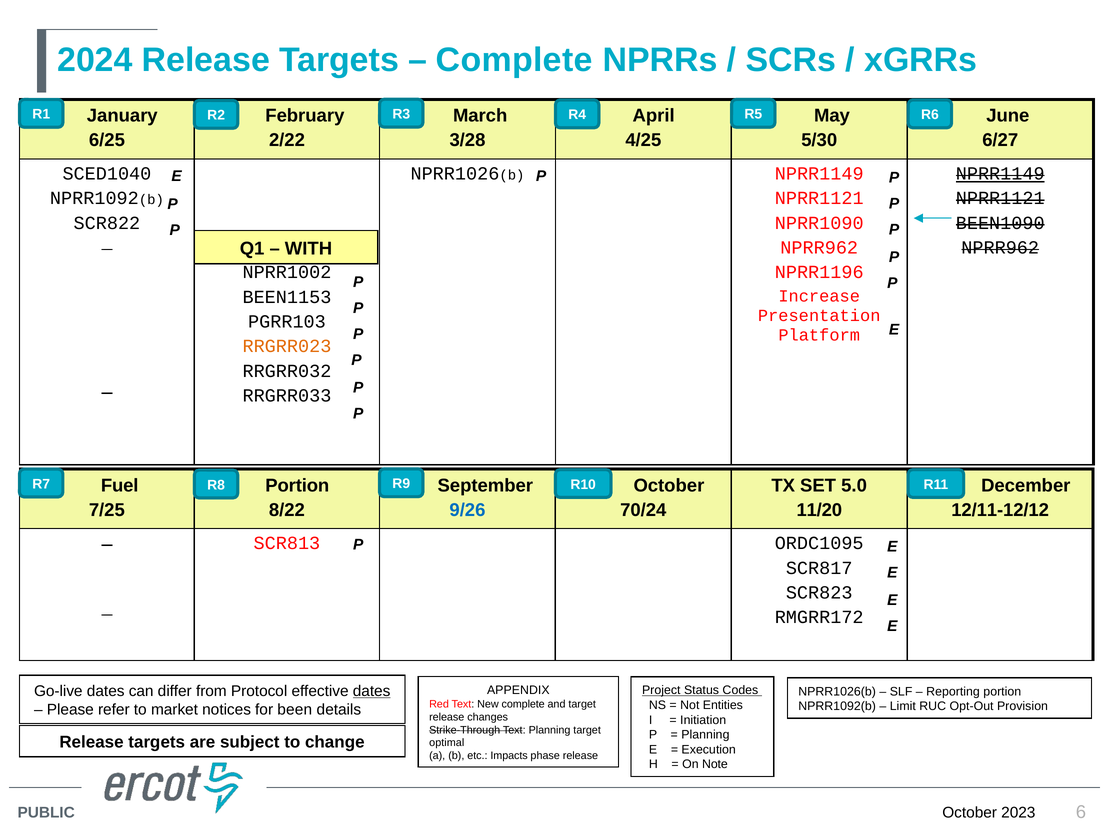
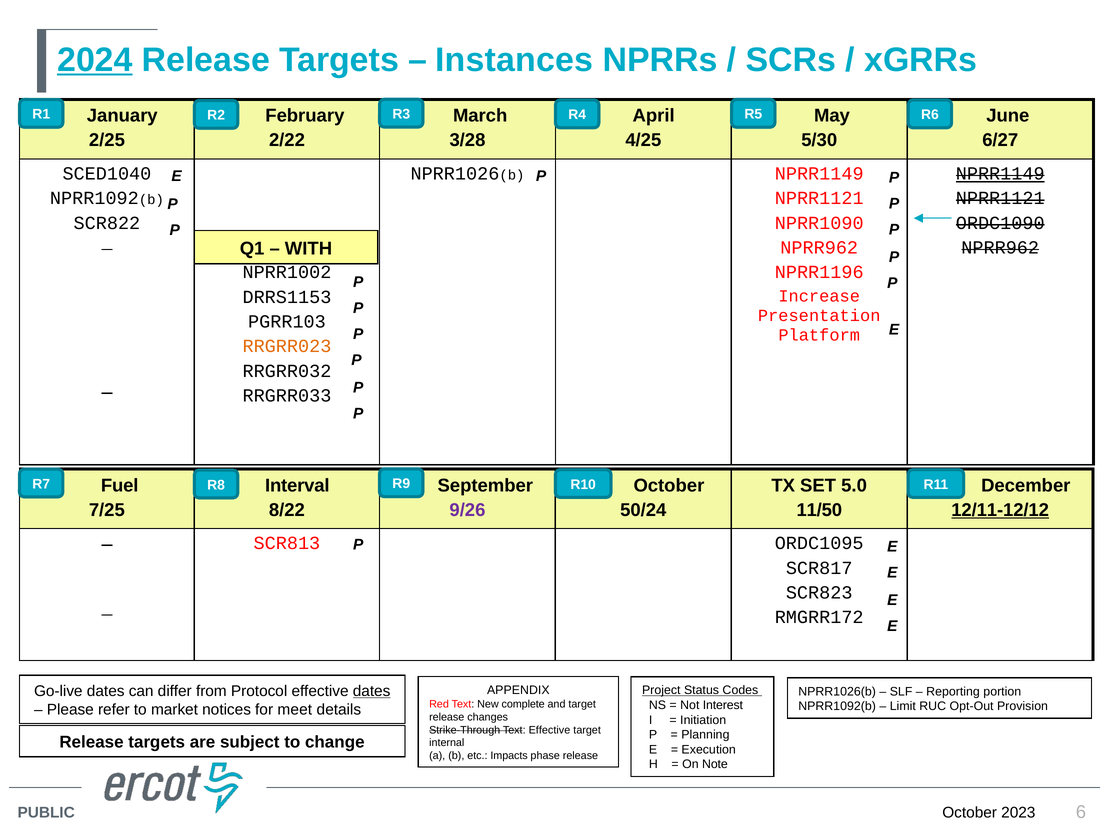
2024 underline: none -> present (95, 60)
Complete: Complete -> Instances (514, 60)
6/25: 6/25 -> 2/25 (107, 140)
BEEN1090: BEEN1090 -> ORDC1090 (1000, 223)
BEEN1153: BEEN1153 -> DRRS1153 (287, 297)
Portion: Portion -> Interval (297, 485)
9/26 colour: blue -> purple (467, 510)
70/24: 70/24 -> 50/24 (643, 510)
11/20: 11/20 -> 11/50 (819, 510)
12/11-12/12 underline: none -> present (1000, 510)
Entities: Entities -> Interest (723, 705)
been: been -> meet (295, 709)
Text Planning: Planning -> Effective (549, 729)
optimal: optimal -> internal (447, 742)
